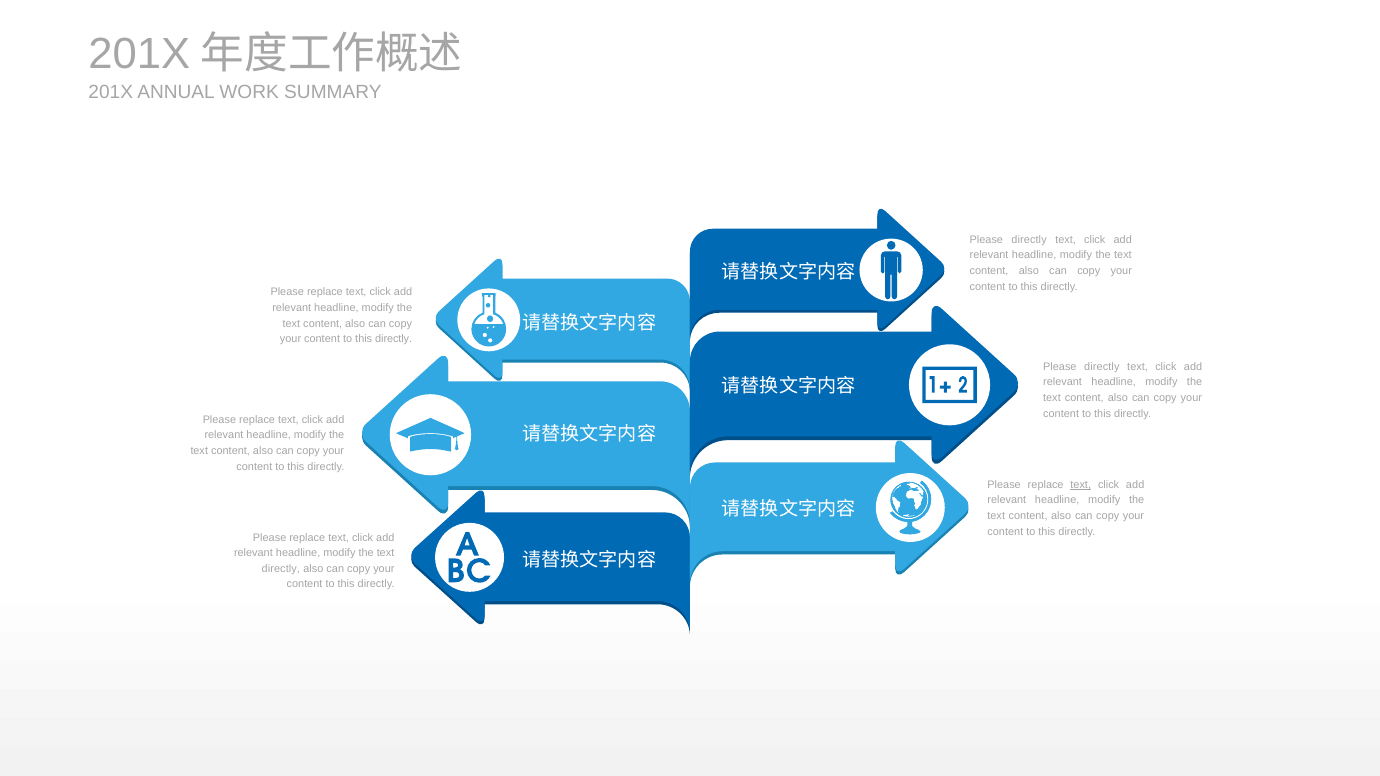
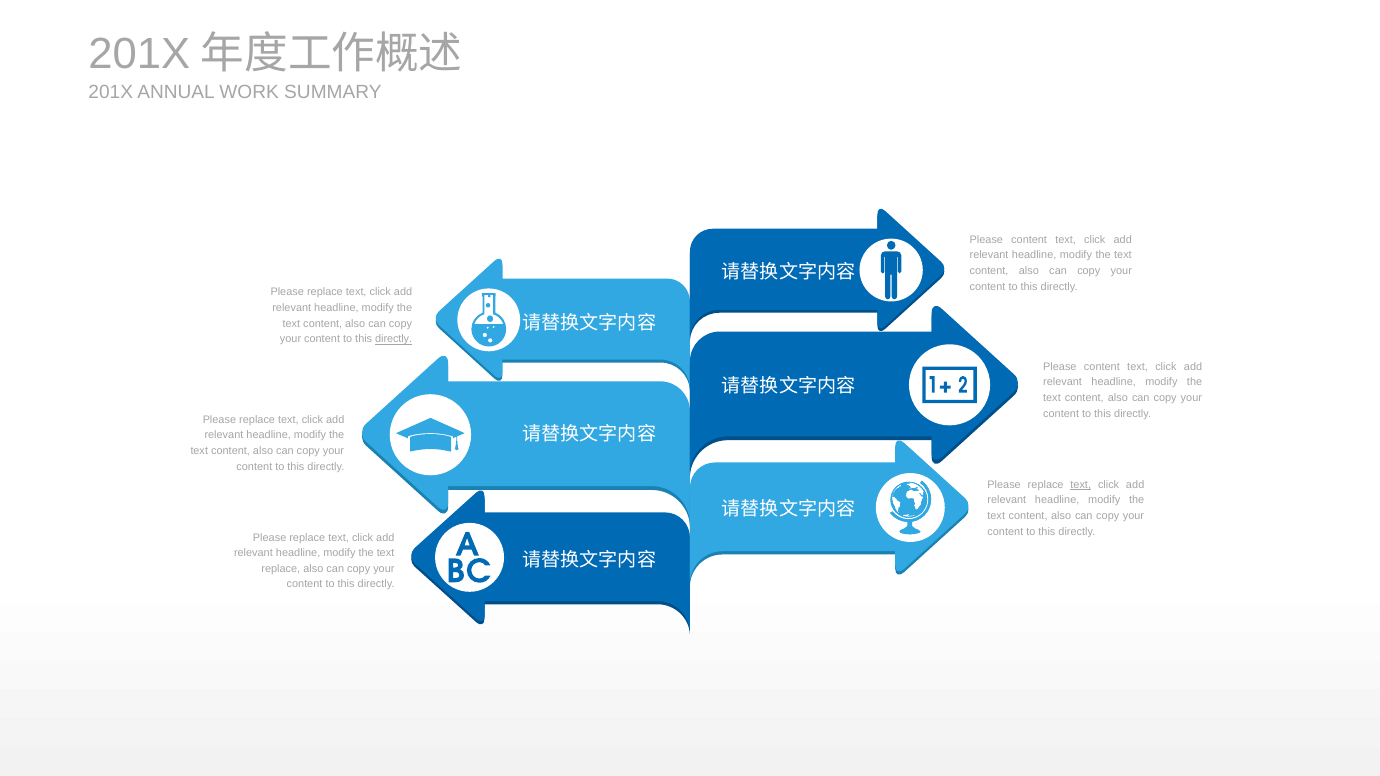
directly: directly -> content (1029, 240)
directly underline: none -> present (394, 339)
directly: directly -> content (1102, 367)
directly: directly -> replace (281, 569)
